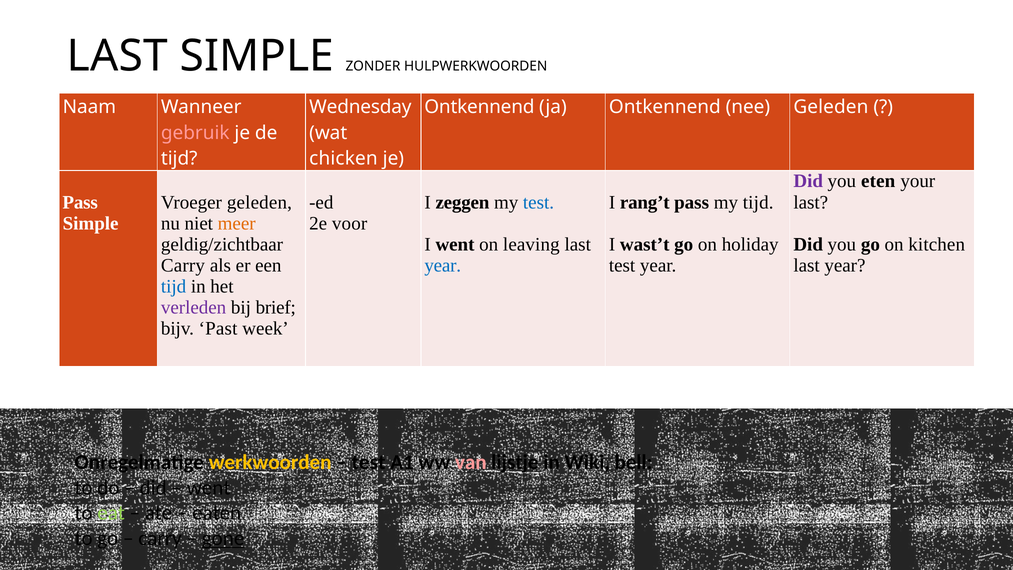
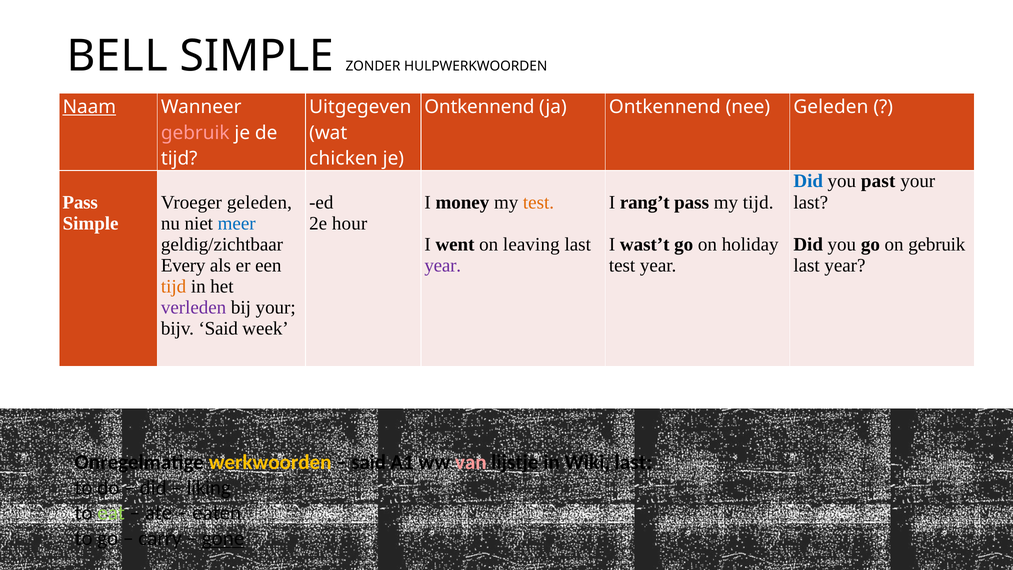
LAST: LAST -> BELL (117, 56)
Naam underline: none -> present (89, 107)
Wednesday: Wednesday -> Uitgegeven (360, 107)
Did colour: purple -> blue (808, 181)
eten: eten -> past (878, 181)
zeggen: zeggen -> money (462, 202)
test colour: blue -> orange (539, 202)
meer colour: orange -> blue (237, 223)
voor: voor -> hour (350, 223)
on kitchen: kitchen -> gebruik (937, 244)
Carry: Carry -> Every (183, 265)
year colour: blue -> purple (443, 265)
tijd colour: blue -> orange (174, 286)
bij brief: brief -> your (276, 307)
bijv Past: Past -> Said (218, 328)
test: test -> said (369, 462)
Wiki bell: bell -> last (633, 462)
went: went -> liking (209, 487)
